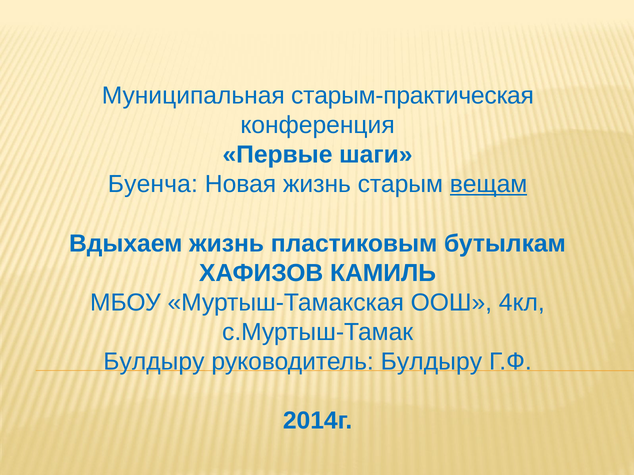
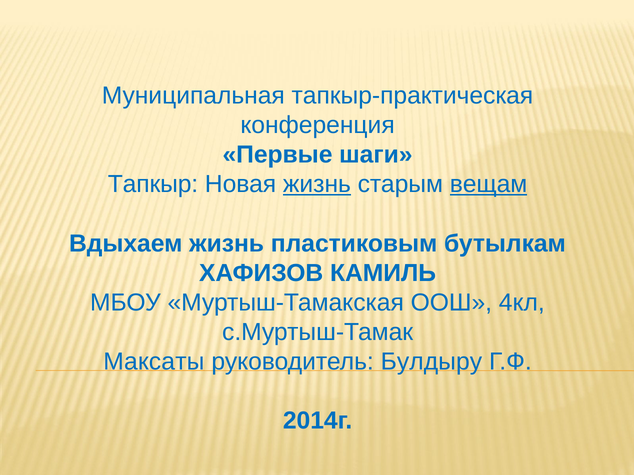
старым-практическая: старым-практическая -> тапкыр-практическая (412, 96)
Буенча: Буенча -> Тапкыр (153, 184)
жизнь underline: none -> present (317, 184)
Булдыру: Булдыру -> Максаты (154, 362)
